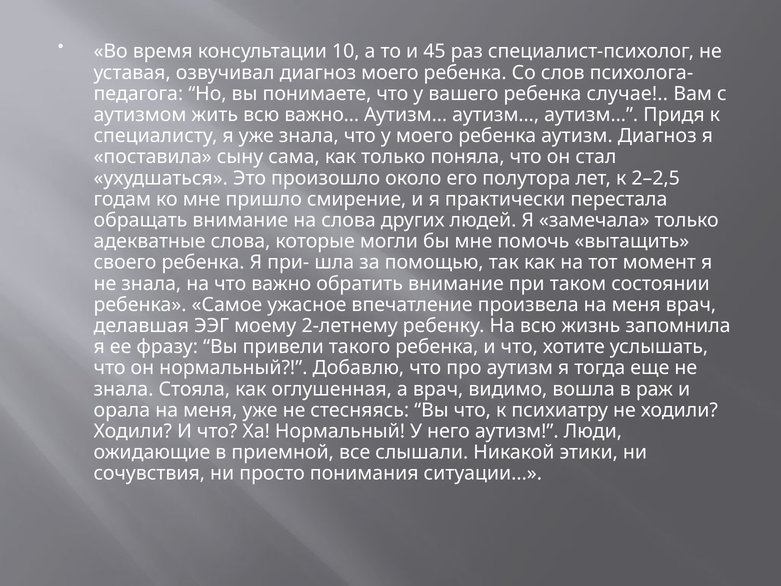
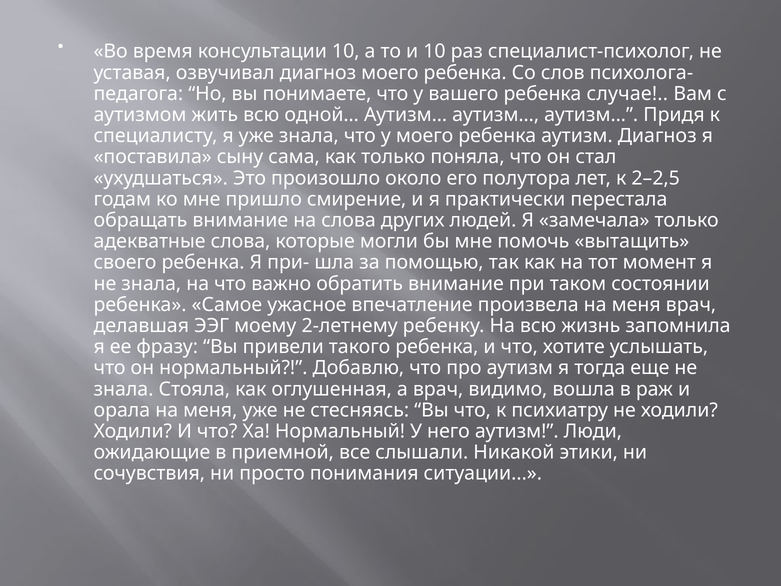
и 45: 45 -> 10 (434, 51)
важно…: важно… -> одной… (322, 115)
